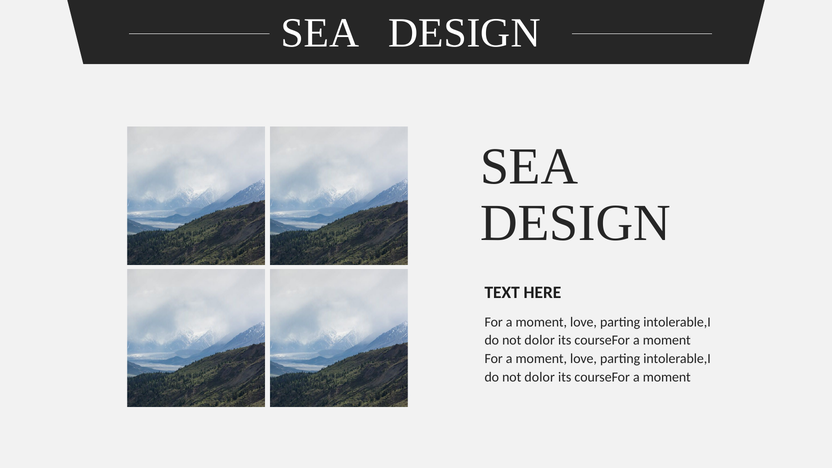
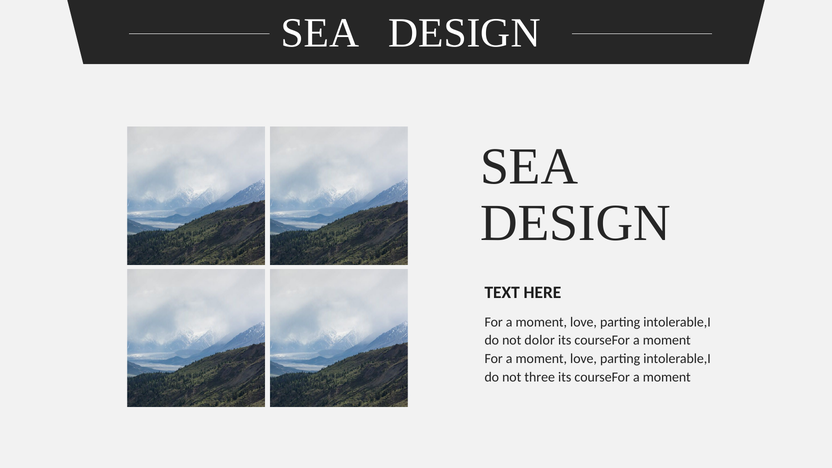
dolor: dolor -> three (540, 377)
